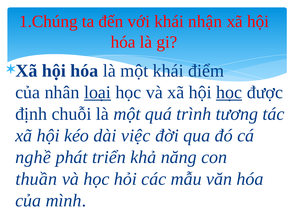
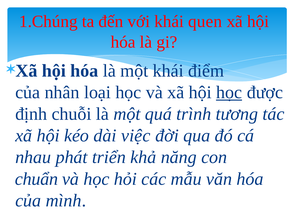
nhận: nhận -> quen (205, 21)
loại underline: present -> none (97, 92)
nghề: nghề -> nhau (33, 157)
thuần: thuần -> chuẩn (36, 178)
